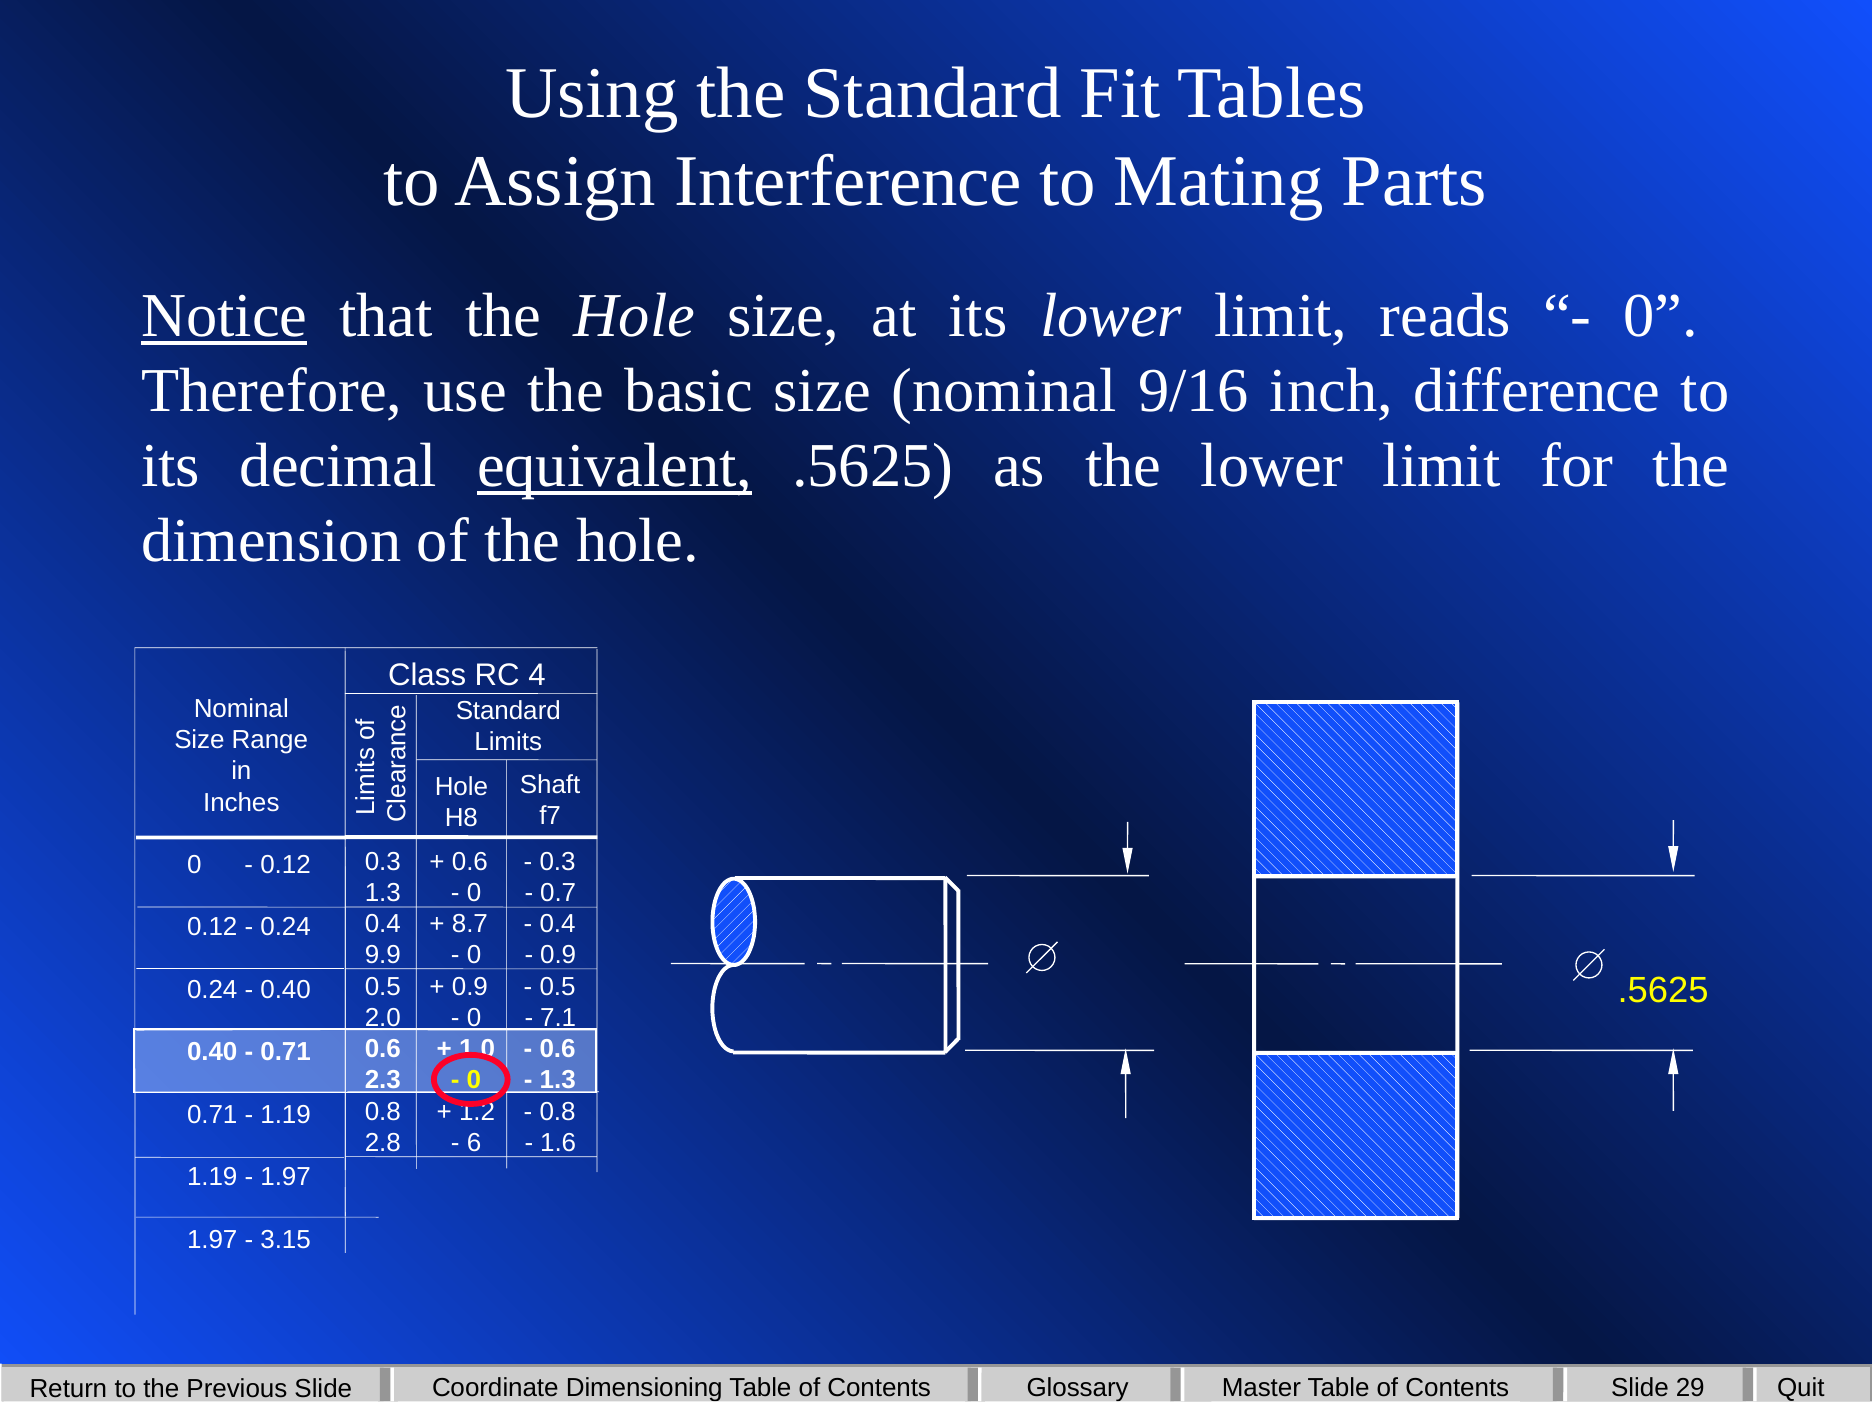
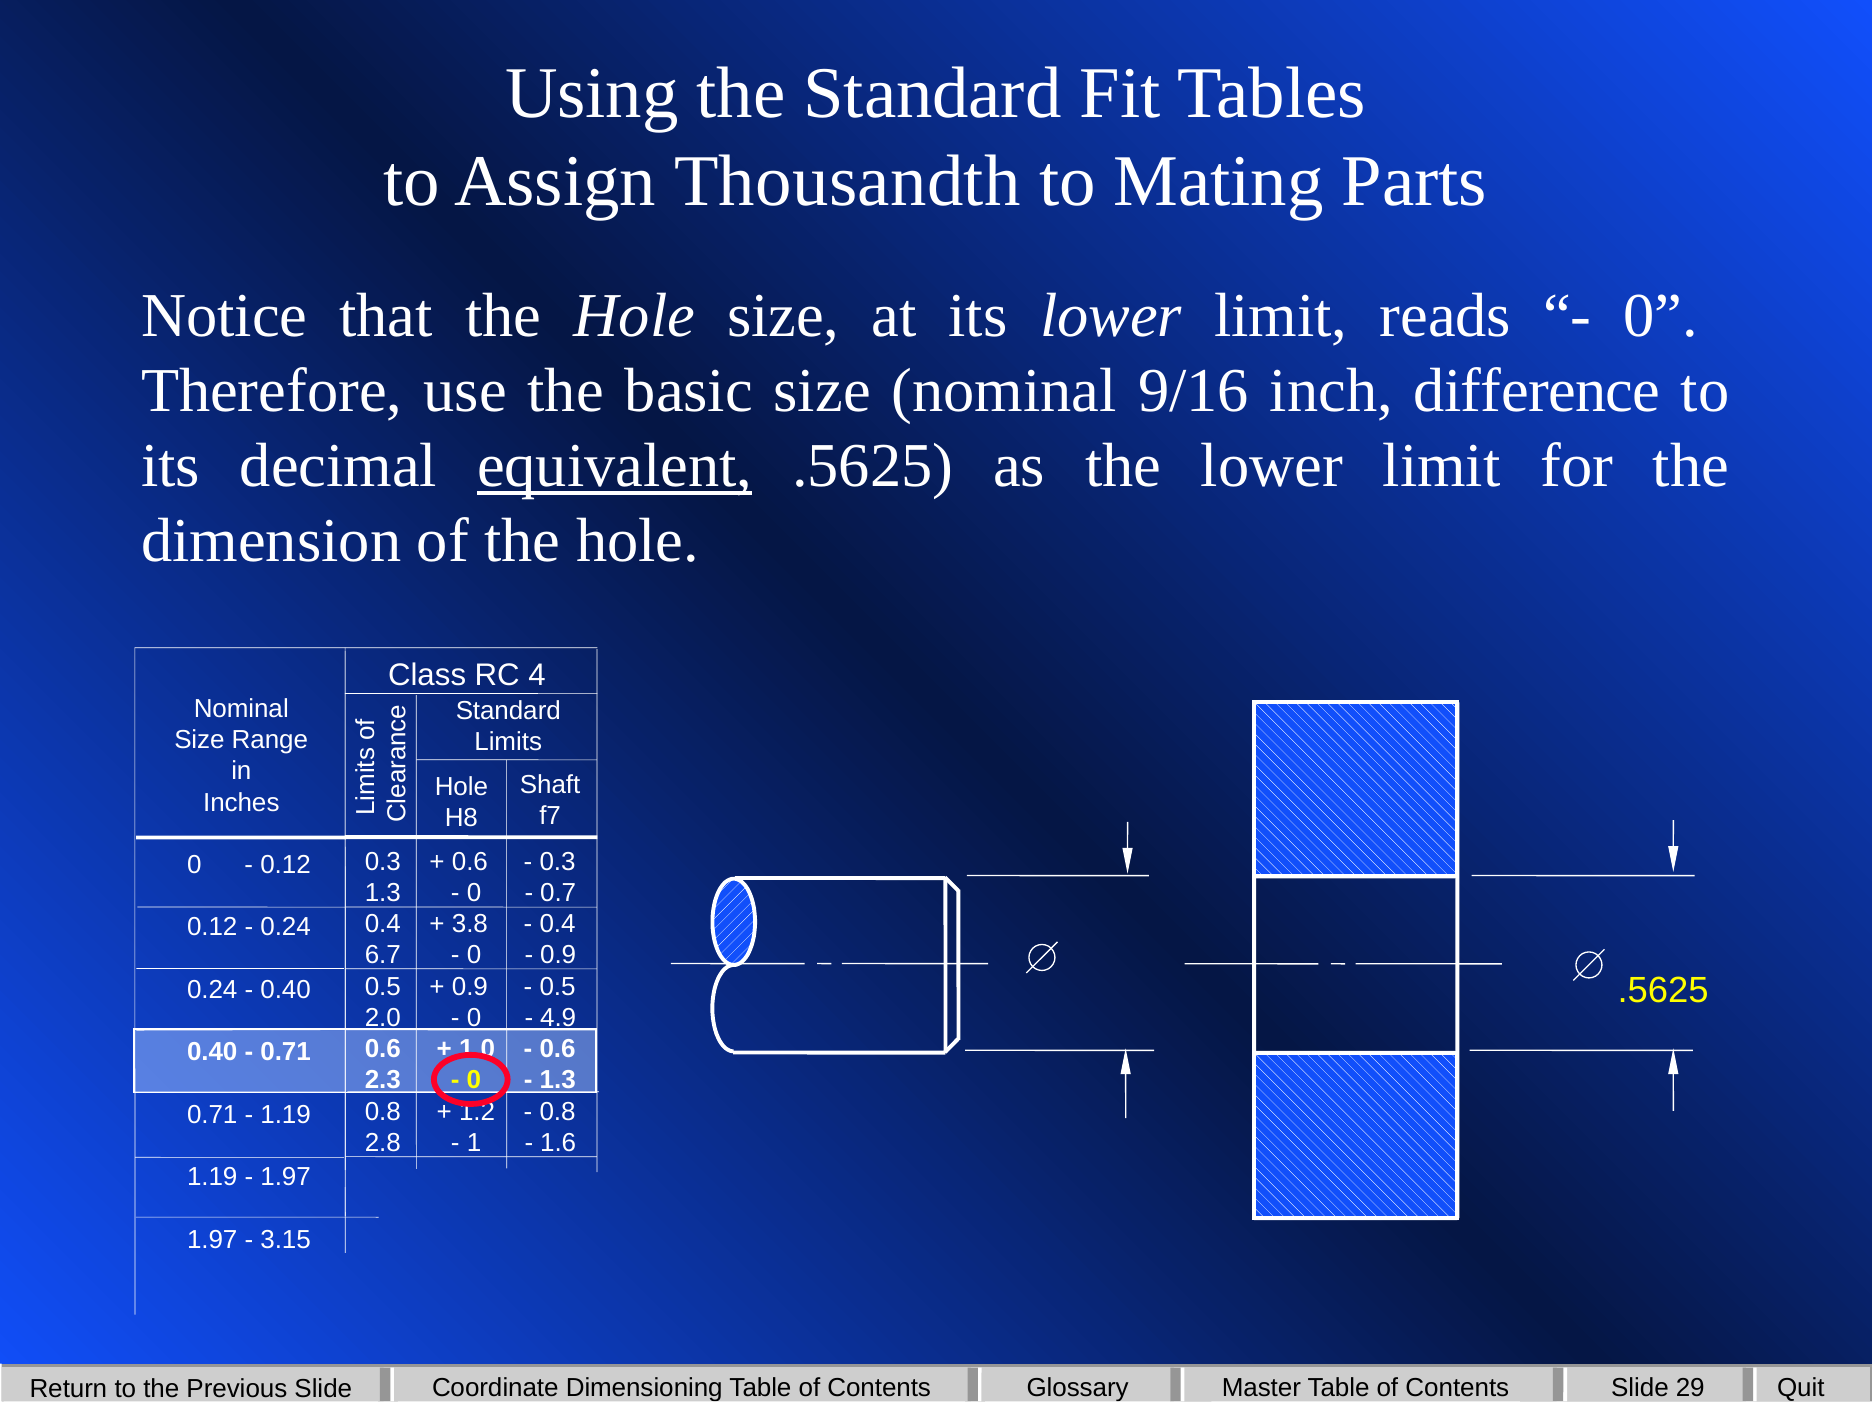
Interference: Interference -> Thousandth (847, 181)
Notice underline: present -> none (224, 316)
8.7: 8.7 -> 3.8 (470, 924)
9.9: 9.9 -> 6.7 (383, 955)
7.1: 7.1 -> 4.9 (558, 1018)
6: 6 -> 1 (474, 1143)
